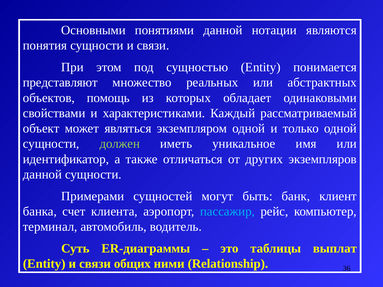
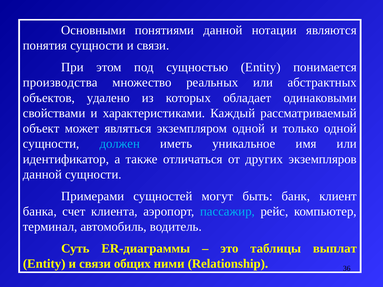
представляют: представляют -> производства (60, 83)
помощь: помощь -> удалено (108, 98)
должен colour: light green -> light blue (120, 144)
